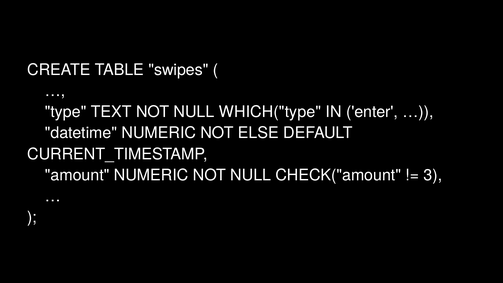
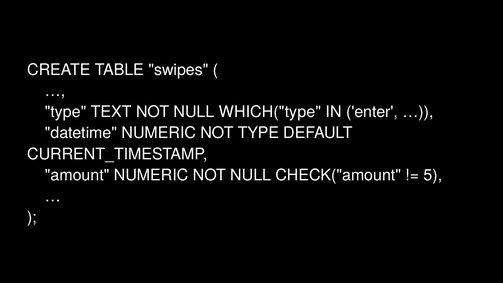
NOT ELSE: ELSE -> TYPE (258, 133)
3: 3 -> 5 (433, 175)
